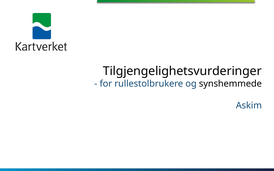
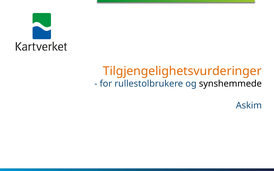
Tilgjengelighetsvurderinger colour: black -> orange (182, 71)
